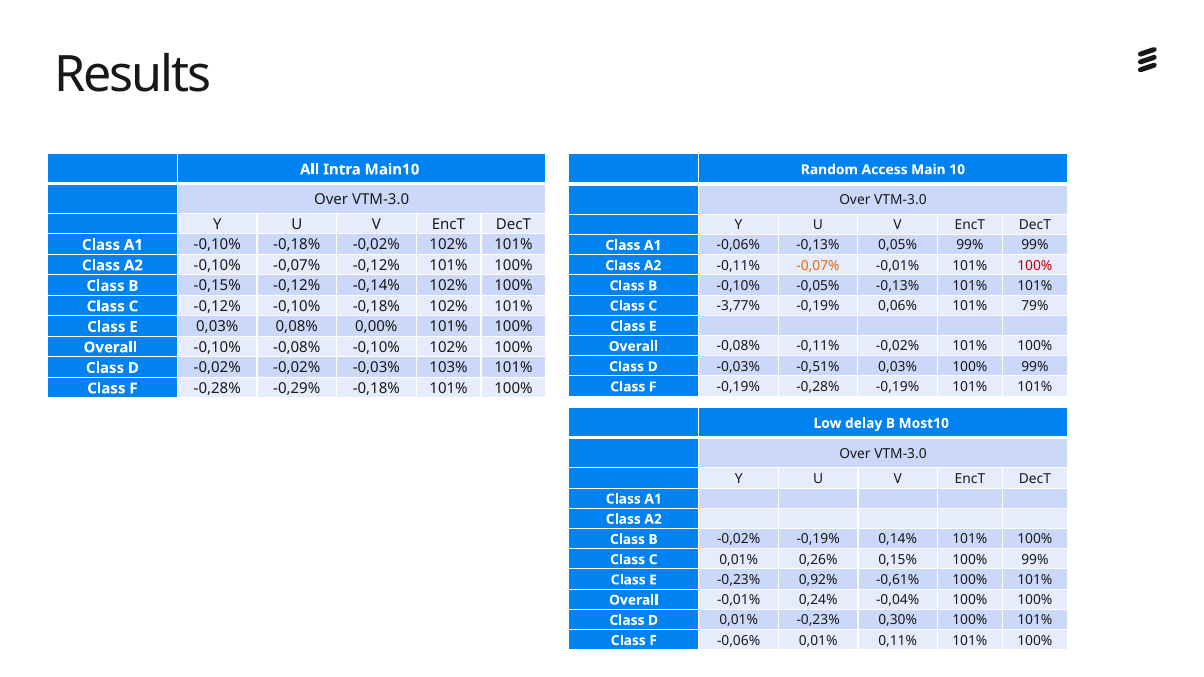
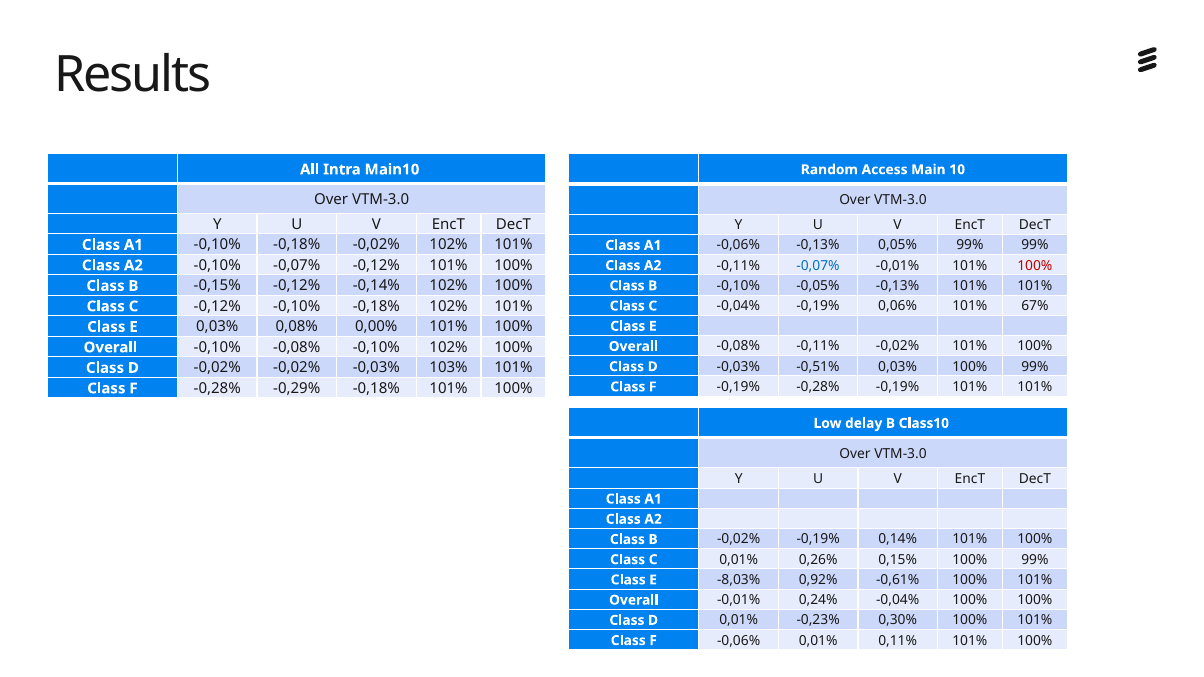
-0,07% colour: orange -> blue (818, 266)
-3,77%: -3,77% -> -0,04% (738, 306)
79%: 79% -> 67% (1035, 306)
Most10: Most10 -> Class10 (924, 423)
-0,23%: -0,23% -> -8,03% (739, 580)
